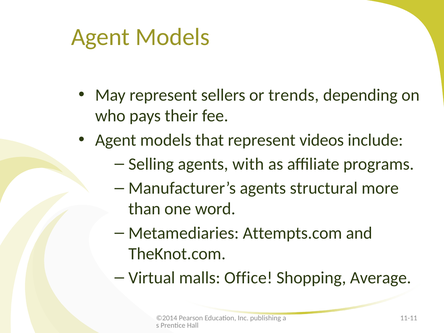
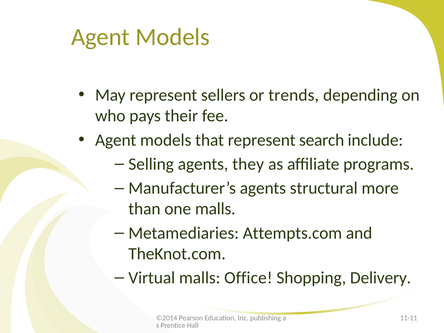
videos: videos -> search (322, 140)
with: with -> they (248, 164)
one word: word -> malls (215, 209)
Average: Average -> Delivery (381, 278)
